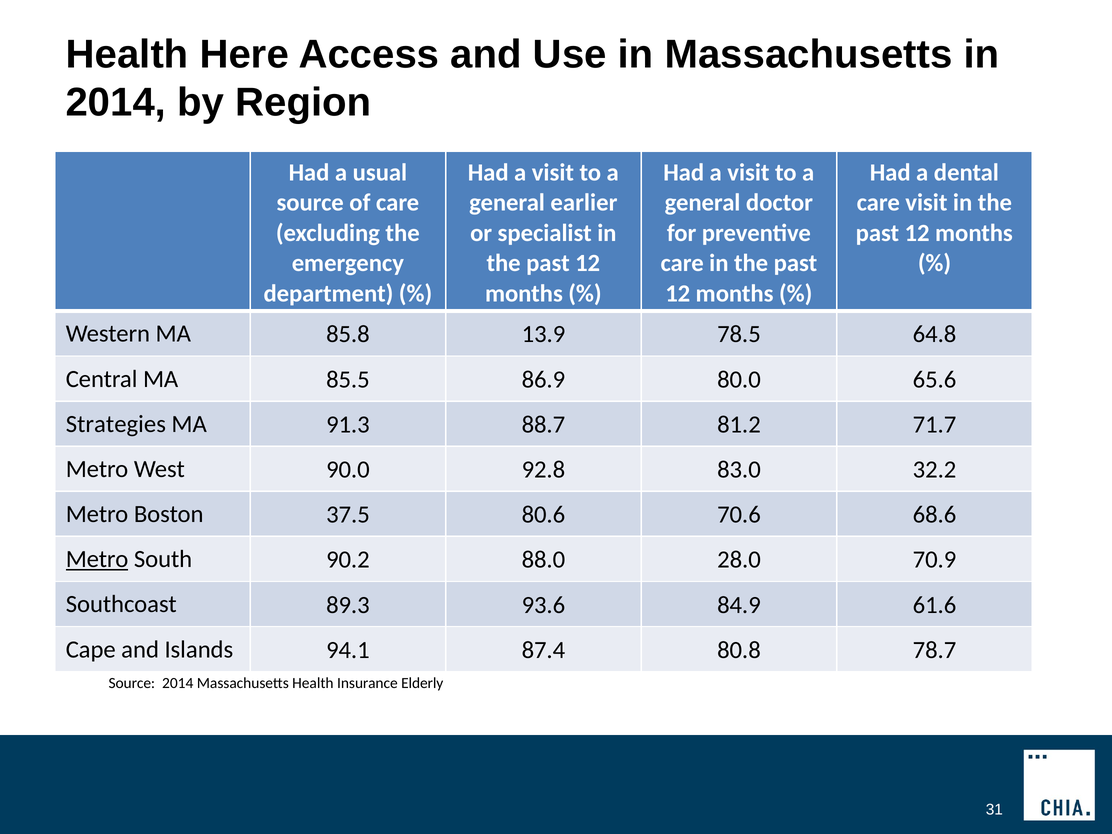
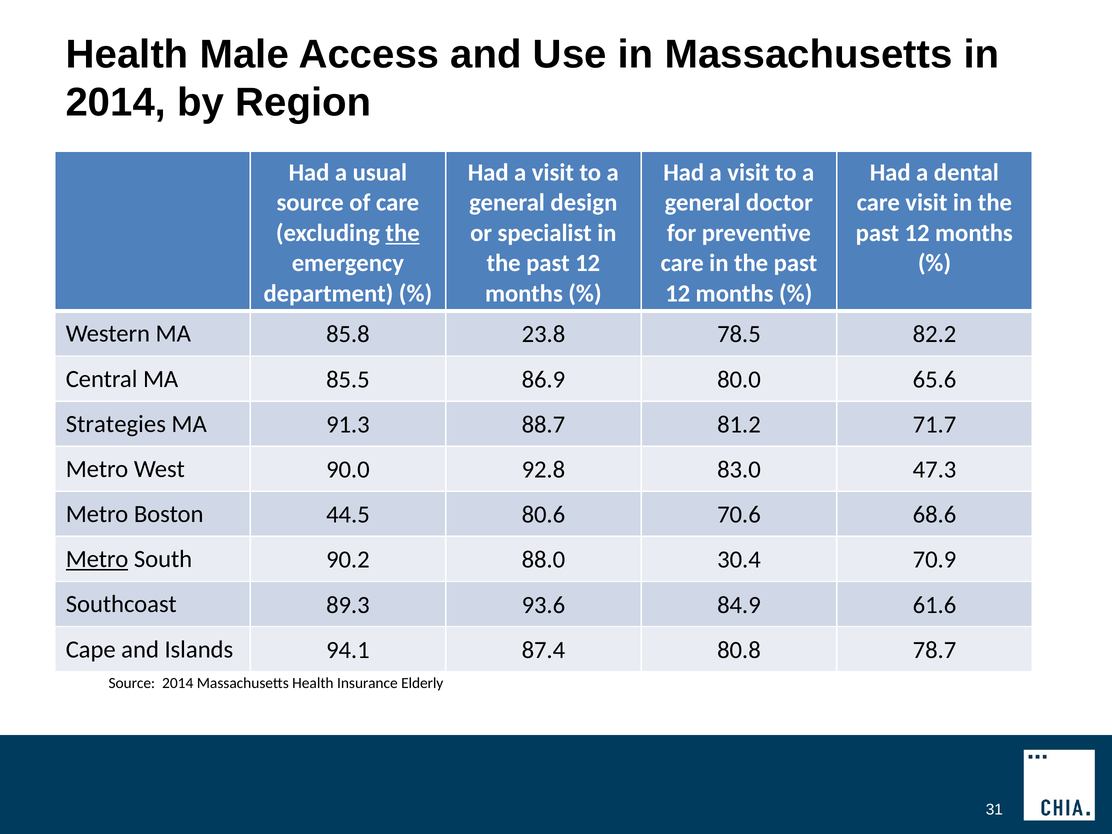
Here: Here -> Male (244, 54)
earlier: earlier -> design (584, 203)
the underline: none -> present (403, 233)
13.9: 13.9 -> 23.8 (543, 334)
64.8: 64.8 -> 82.2 (935, 334)
32.2: 32.2 -> 47.3 (935, 470)
37.5: 37.5 -> 44.5 (348, 515)
28.0: 28.0 -> 30.4 (739, 560)
